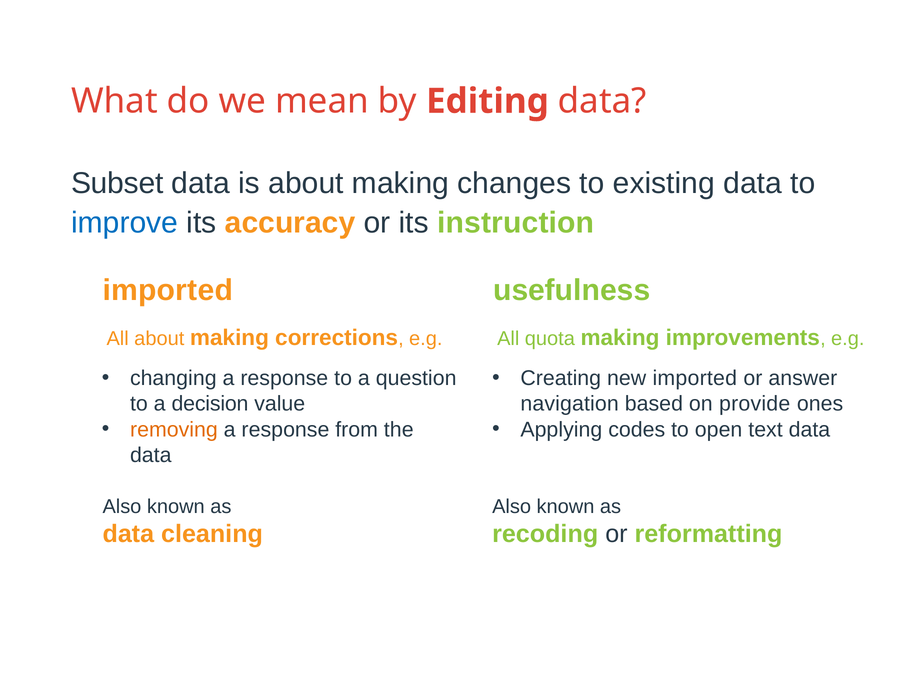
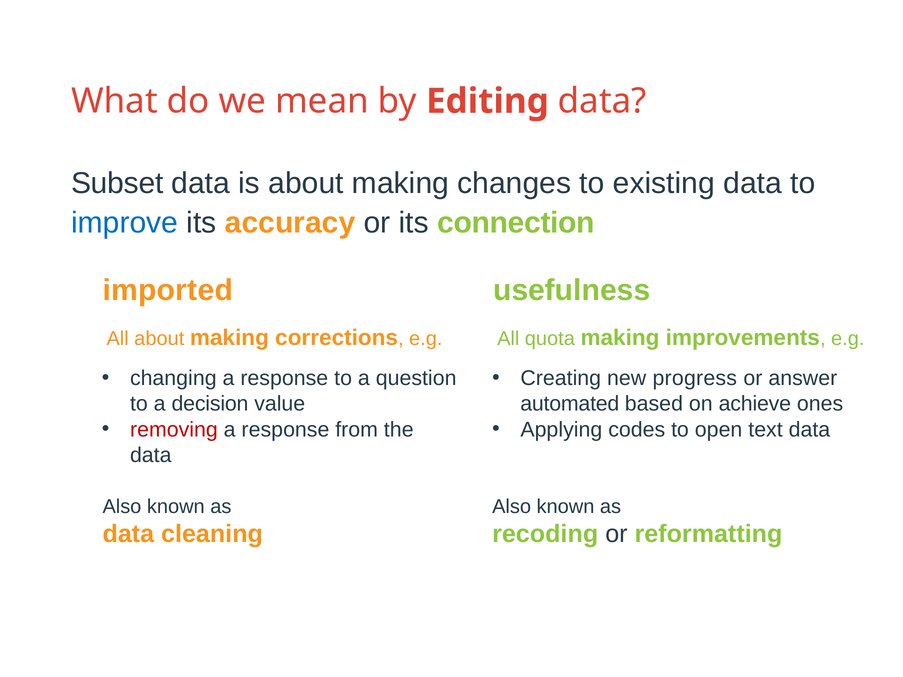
instruction: instruction -> connection (516, 223)
new imported: imported -> progress (695, 378)
navigation: navigation -> automated (570, 404)
provide: provide -> achieve (755, 404)
removing colour: orange -> red (174, 430)
